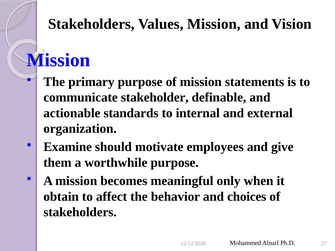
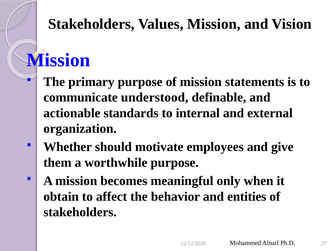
stakeholder: stakeholder -> understood (155, 97)
Examine: Examine -> Whether (68, 147)
choices: choices -> entities (247, 197)
